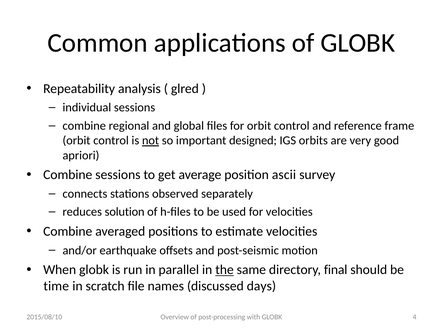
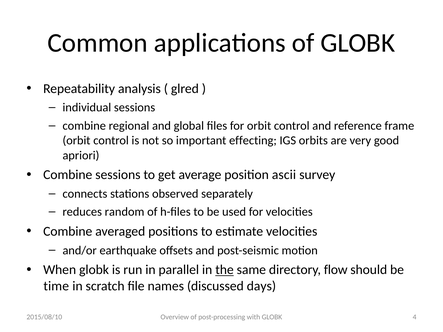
not underline: present -> none (151, 141)
designed: designed -> effecting (253, 141)
solution: solution -> random (125, 212)
final: final -> flow (336, 270)
